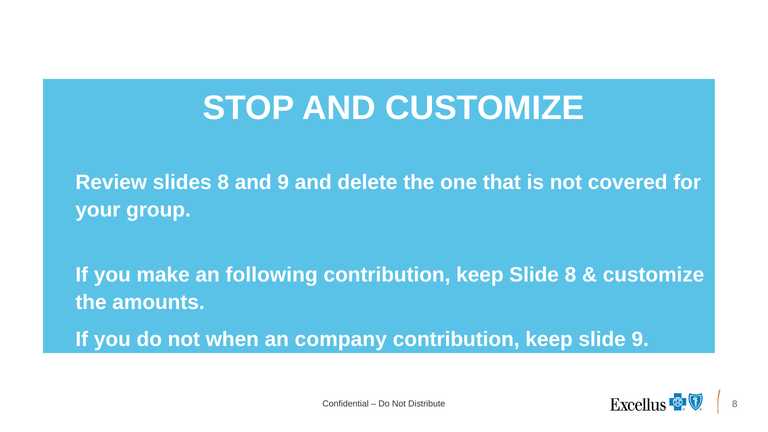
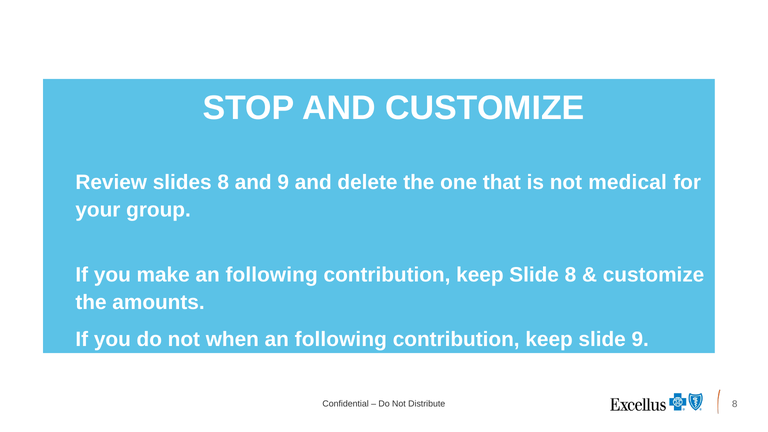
covered: covered -> medical (628, 182)
company: company -> following (341, 340)
